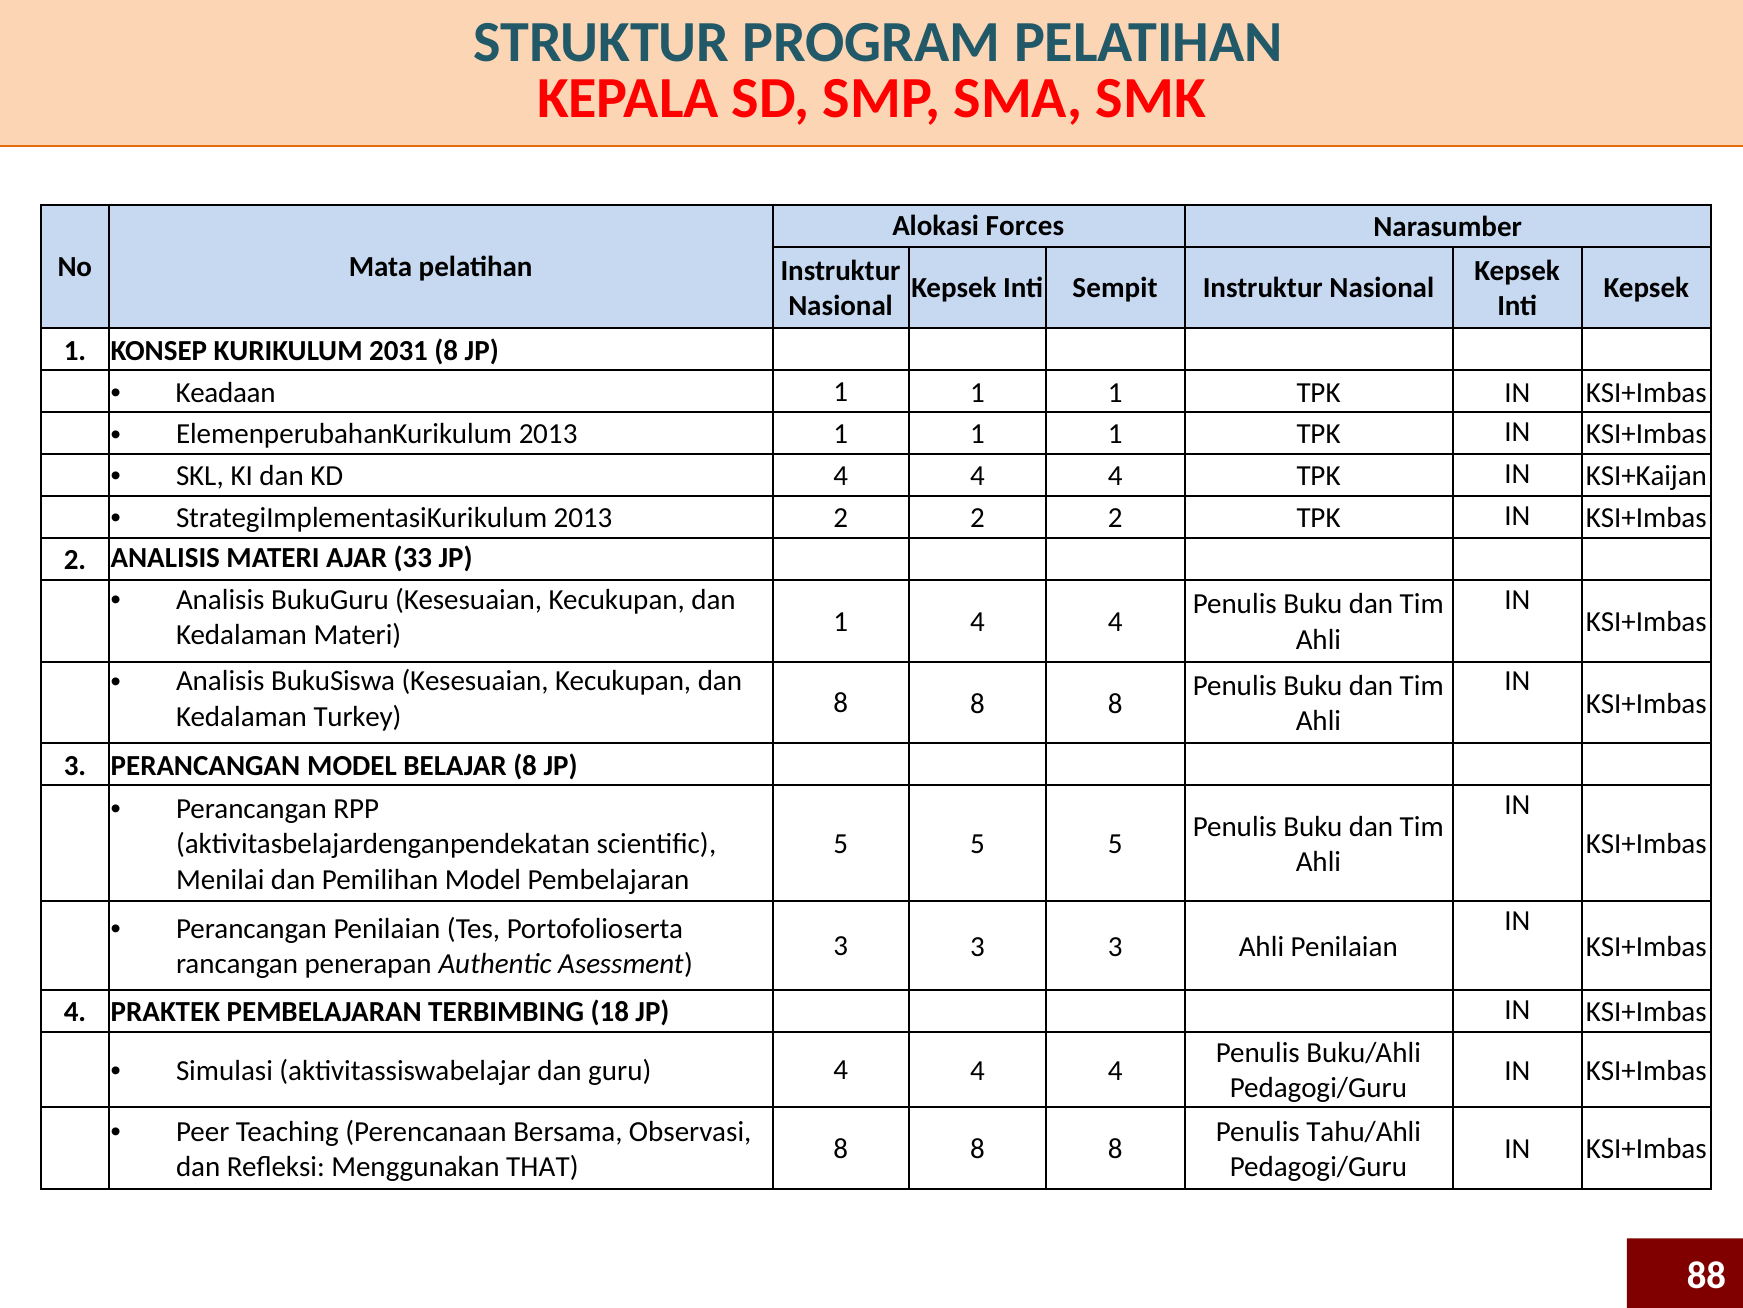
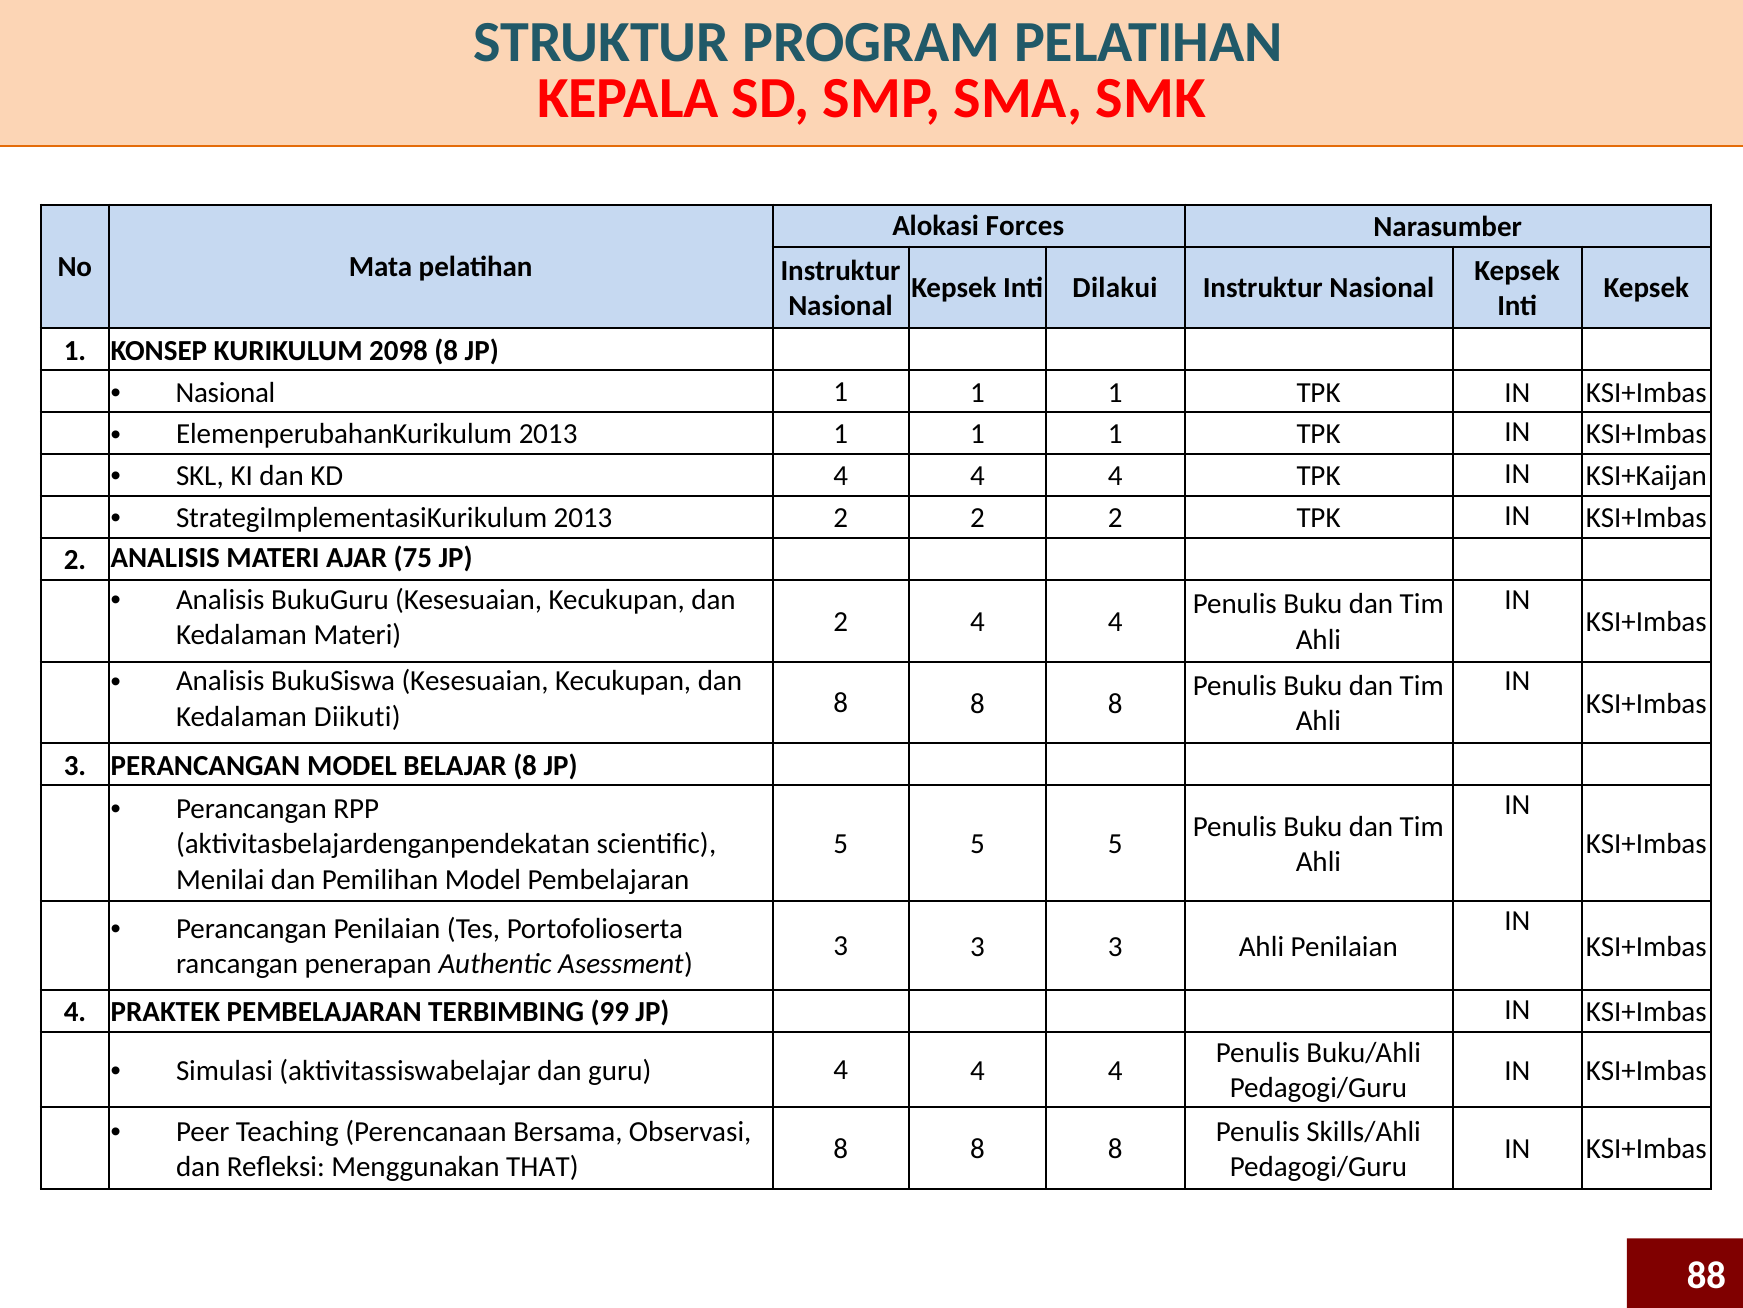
Sempit: Sempit -> Dilakui (1115, 288)
2031: 2031 -> 2098 (399, 350)
Keadaan: Keadaan -> Nasional (226, 392)
33: 33 -> 75 (413, 557)
Materi 1: 1 -> 2 (841, 621)
Turkey: Turkey -> Diikuti (357, 716)
18: 18 -> 99 (610, 1012)
Tahu/Ahli: Tahu/Ahli -> Skills/Ahli (1364, 1131)
